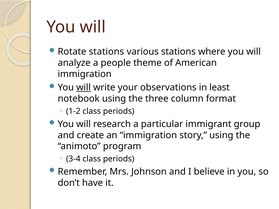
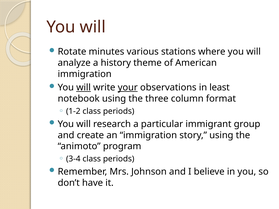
Rotate stations: stations -> minutes (106, 52)
people: people -> history (116, 63)
your underline: none -> present (128, 88)
